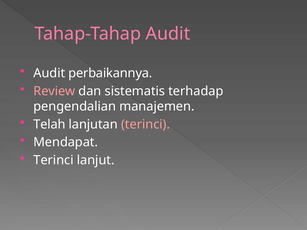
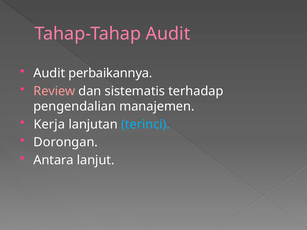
Telah: Telah -> Kerja (49, 124)
terinci colour: pink -> light blue (146, 124)
Mendapat: Mendapat -> Dorongan (66, 142)
Terinci: Terinci -> Antara (54, 160)
